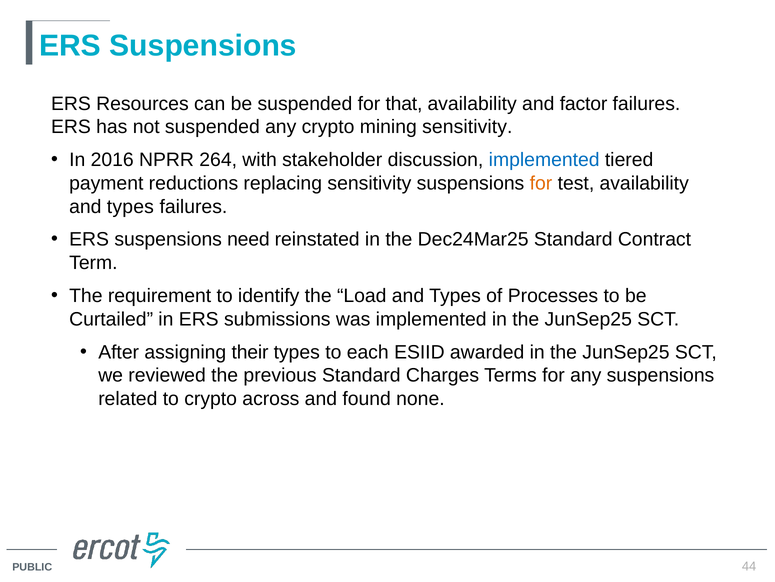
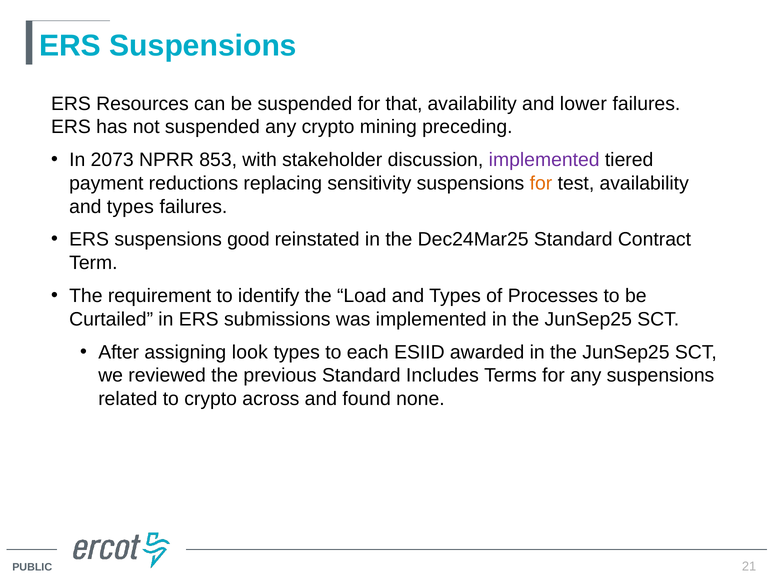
factor: factor -> lower (583, 104)
mining sensitivity: sensitivity -> preceding (467, 127)
2016: 2016 -> 2073 (112, 160)
264: 264 -> 853 (218, 160)
implemented colour: blue -> purple (544, 160)
need: need -> good (248, 239)
their: their -> look (250, 352)
Charges: Charges -> Includes (442, 375)
44: 44 -> 21 (749, 566)
